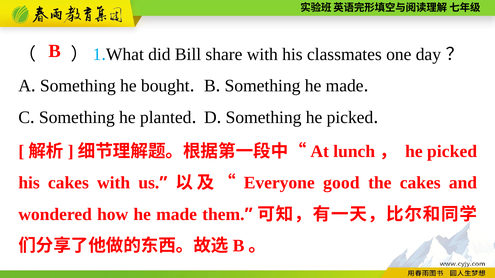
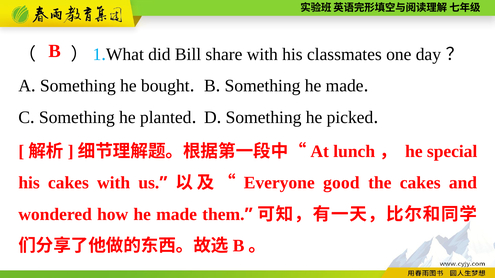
picked: picked -> special (452, 152)
